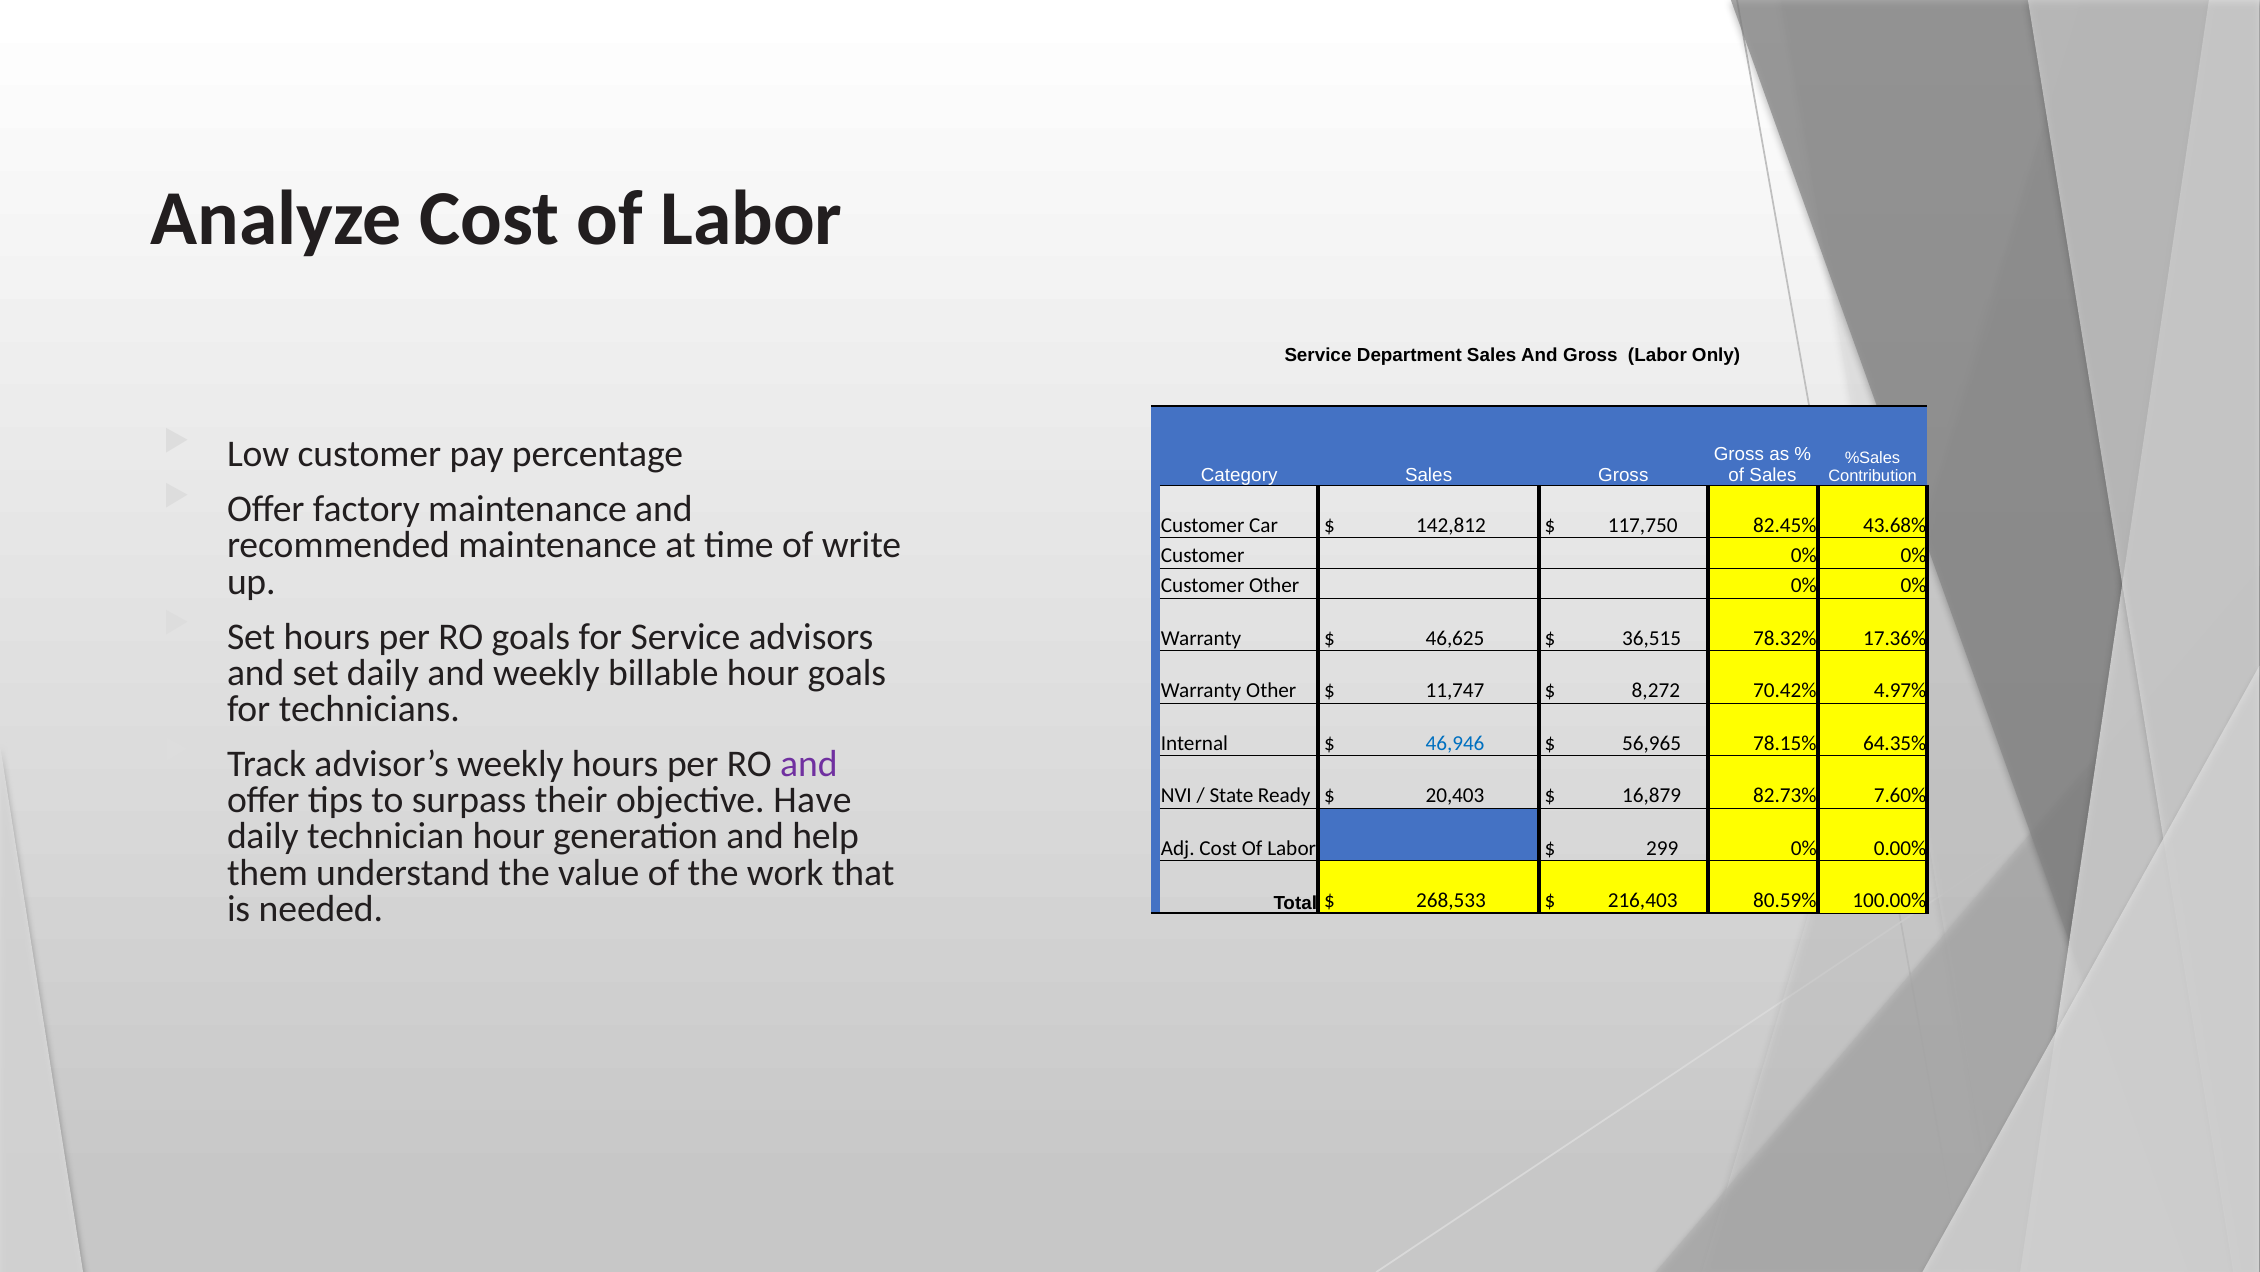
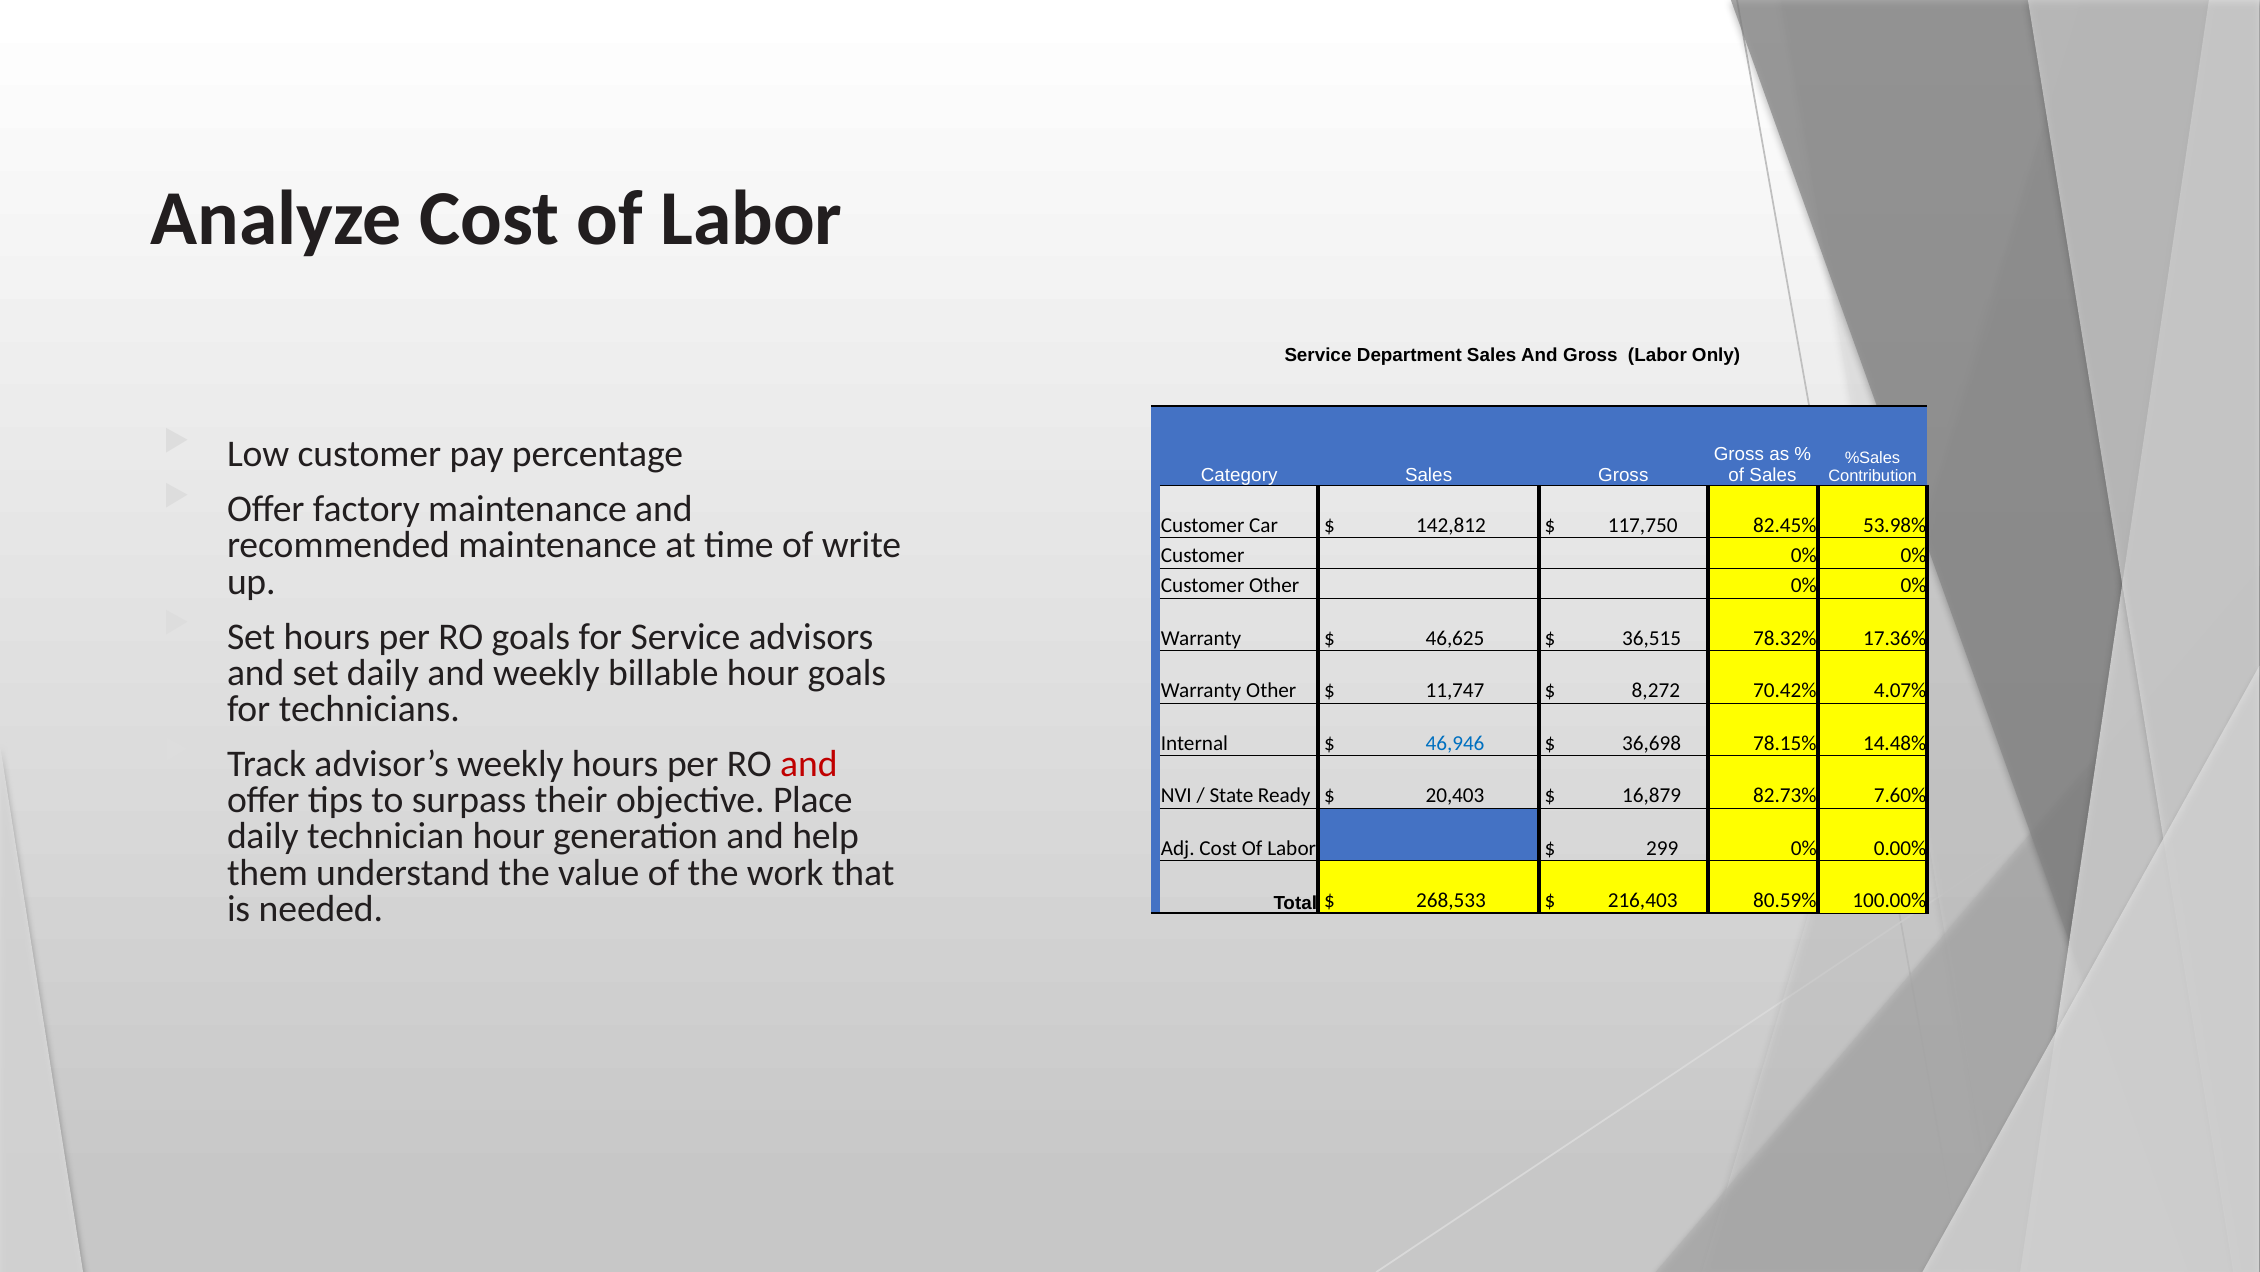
43.68%: 43.68% -> 53.98% (1895, 525)
4.97%: 4.97% -> 4.07% (1900, 690)
56,965: 56,965 -> 36,698 (1652, 743)
64.35%: 64.35% -> 14.48% (1895, 743)
and colour: purple -> red (809, 764)
Have: Have -> Place (813, 800)
